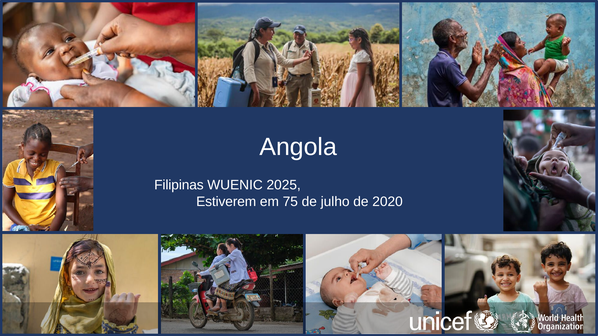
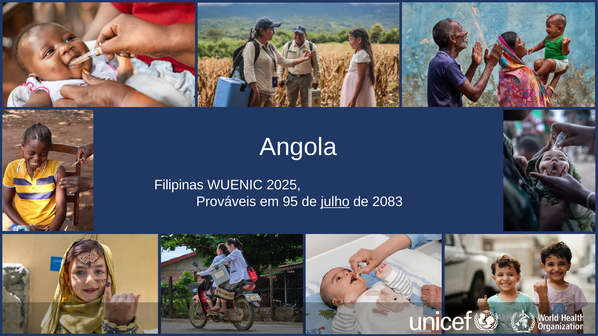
Estiverem: Estiverem -> Prováveis (226, 202)
75: 75 -> 95 (290, 202)
julho underline: none -> present (335, 202)
2020: 2020 -> 2083 (388, 202)
